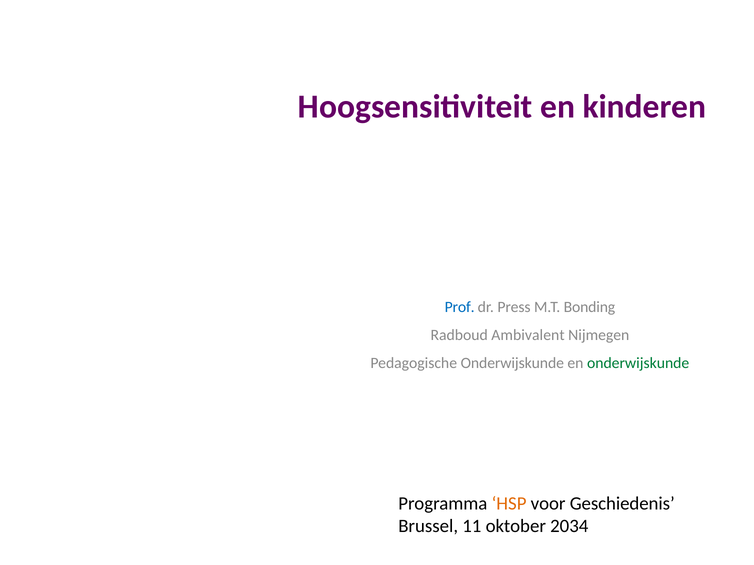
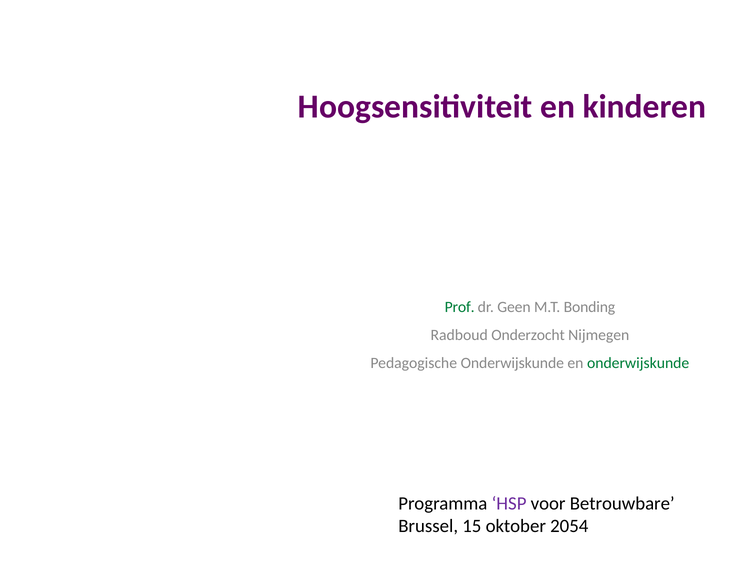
Prof colour: blue -> green (460, 307)
Press: Press -> Geen (514, 307)
Ambivalent: Ambivalent -> Onderzocht (528, 335)
HSP colour: orange -> purple (509, 504)
Geschiedenis: Geschiedenis -> Betrouwbare (622, 504)
11: 11 -> 15 (472, 526)
2034: 2034 -> 2054 (569, 526)
